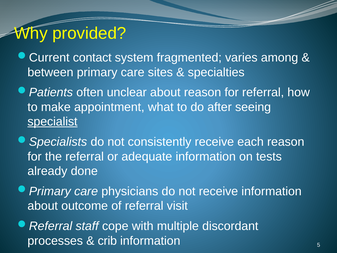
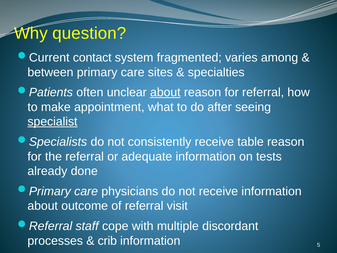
provided: provided -> question (89, 33)
about underline: none -> present (165, 92)
each: each -> table (251, 142)
